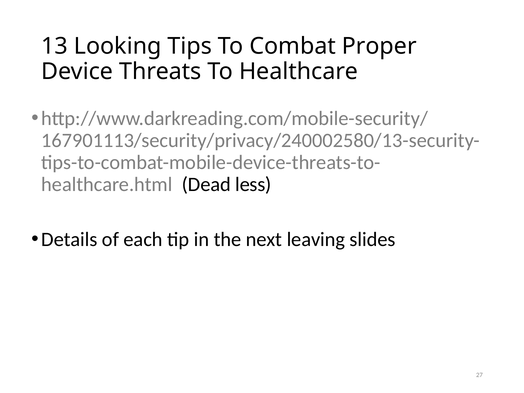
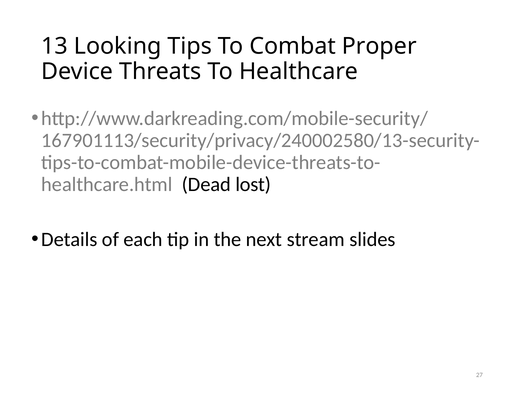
less: less -> lost (253, 184)
leaving: leaving -> stream (316, 239)
